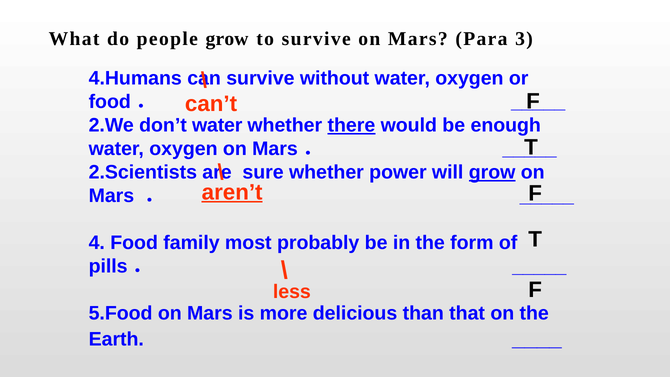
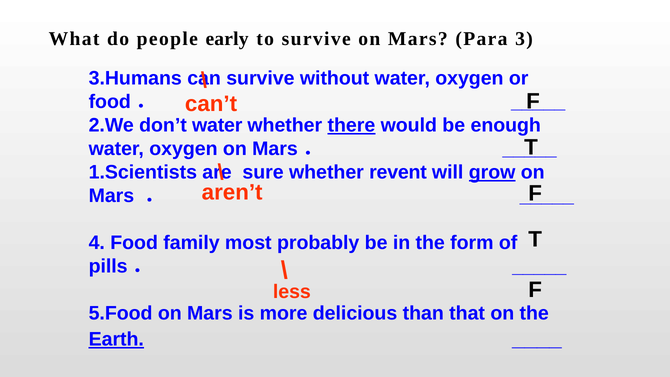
people grow: grow -> early (227, 39)
4.Humans: 4.Humans -> 3.Humans (135, 78)
2.Scientists: 2.Scientists -> 1.Scientists (143, 172)
power: power -> revent (398, 172)
aren’t underline: present -> none (232, 192)
Earth underline: none -> present (116, 339)
